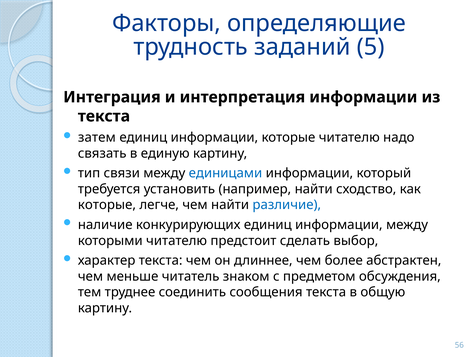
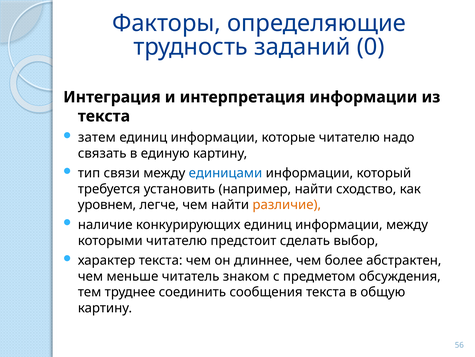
5: 5 -> 0 (371, 47)
которые: которые -> уровнем (107, 204)
различие colour: blue -> orange (287, 204)
